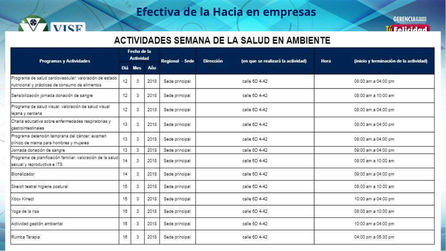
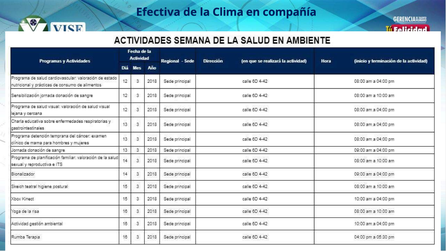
Hacia: Hacia -> Clima (228, 12)
empresas: empresas -> compañía (290, 12)
